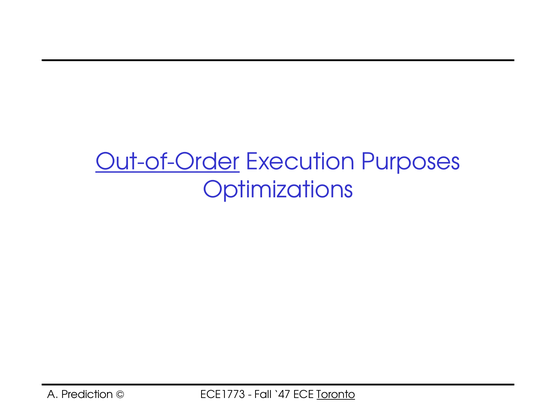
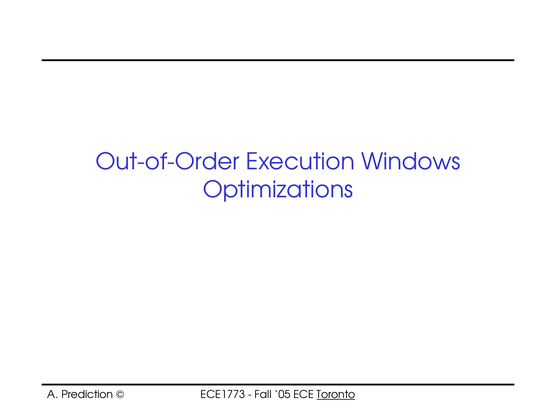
Out-of-Order underline: present -> none (168, 162)
Purposes: Purposes -> Windows (411, 162)
47: 47 -> 05 (282, 395)
